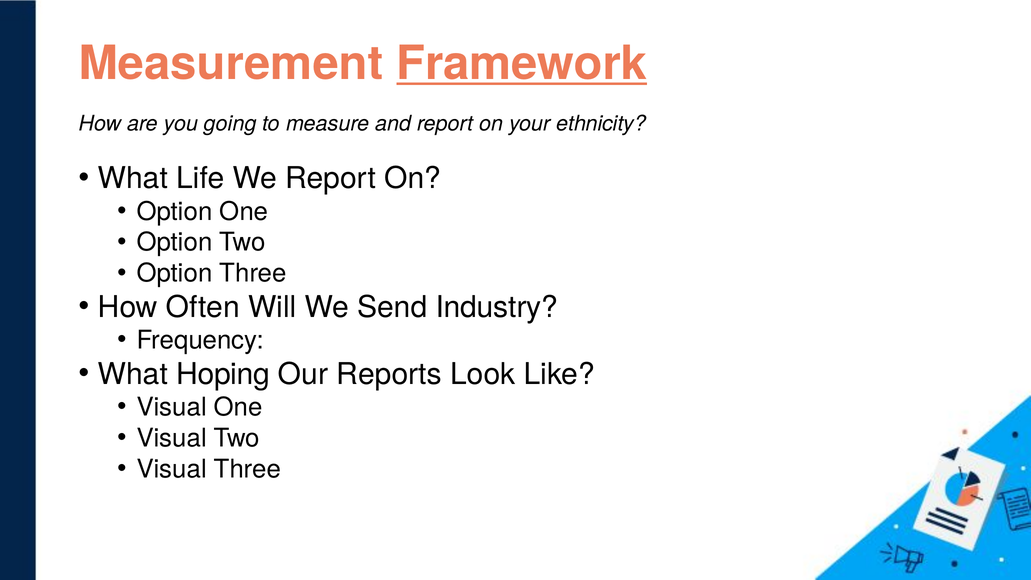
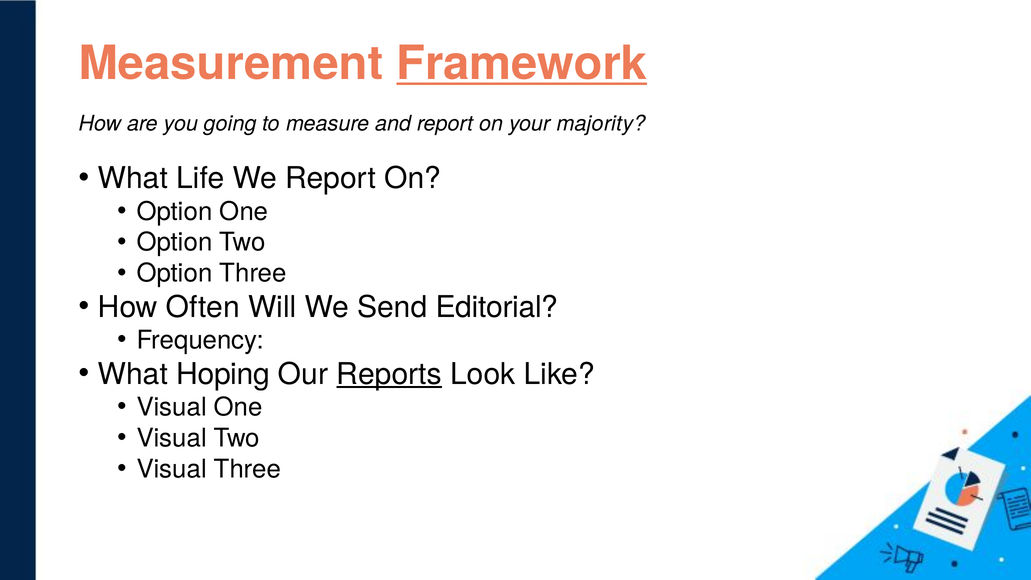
ethnicity: ethnicity -> majority (601, 124)
Industry: Industry -> Editorial (497, 307)
Reports underline: none -> present (389, 374)
